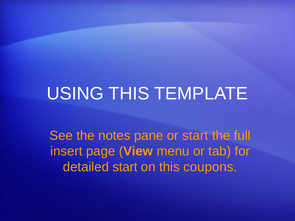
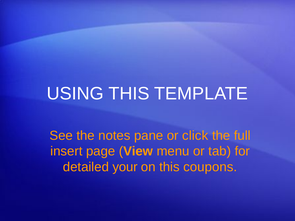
or start: start -> click (195, 136)
detailed start: start -> your (125, 167)
